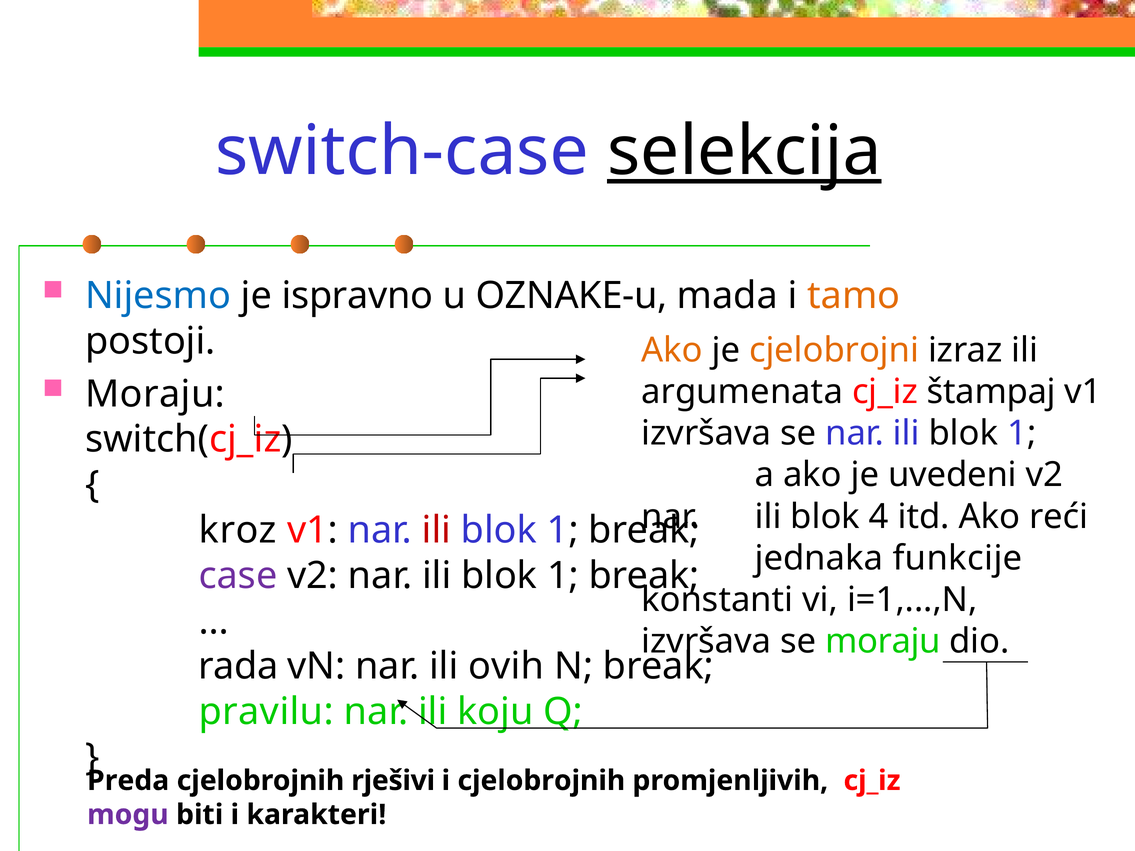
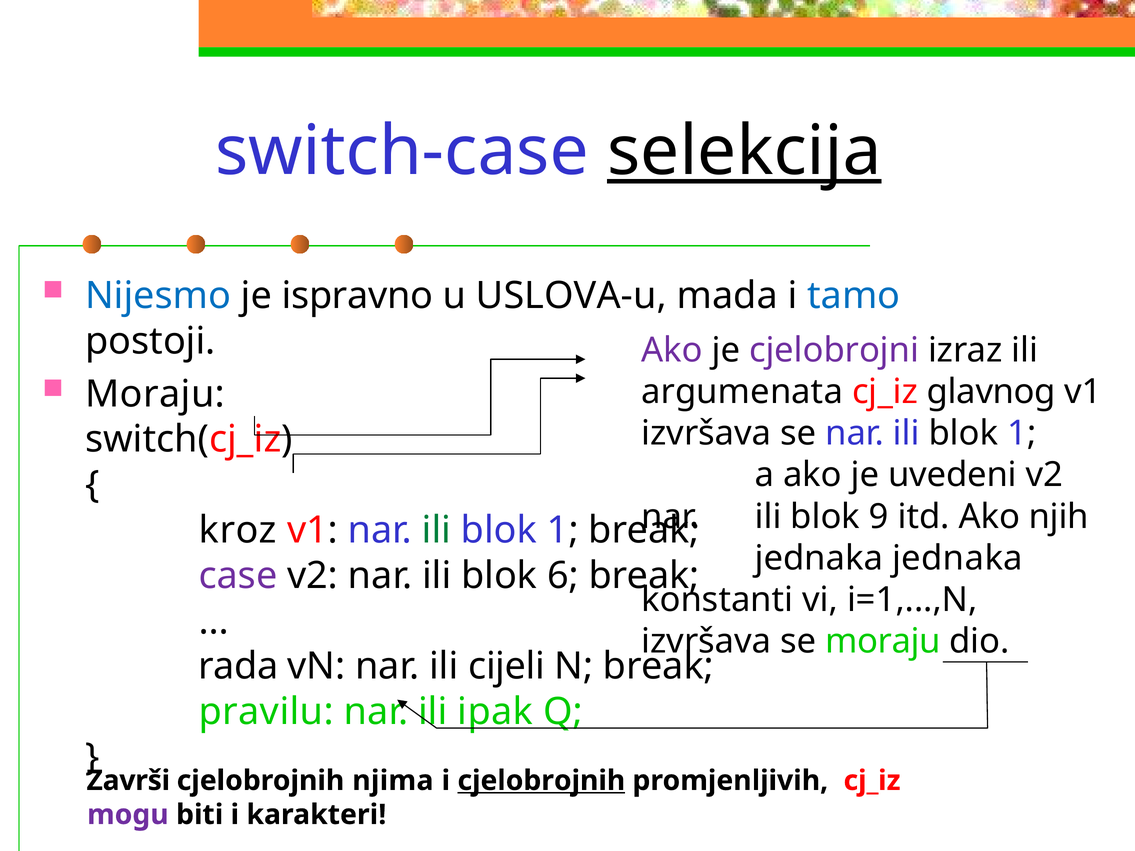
OZNAKE-u: OZNAKE-u -> USLOVA-u (571, 296)
tamo colour: orange -> blue (854, 296)
Ako colour: orange -> purple (672, 350)
cjelobrojni colour: orange -> purple (834, 350)
štampaj: štampaj -> glavnog (991, 392)
4: 4 -> 9 (879, 517)
reći: reći -> njih (1059, 517)
ili colour: red -> green (437, 530)
jednaka funkcije: funkcije -> jednaka (957, 558)
1: 1 -> 6 (563, 576)
ovih: ovih -> cijeli (507, 667)
koju: koju -> ipak (495, 712)
Preda: Preda -> Završi (128, 781)
rješivi: rješivi -> njima (393, 781)
cjelobrojnih underline: none -> present (541, 781)
